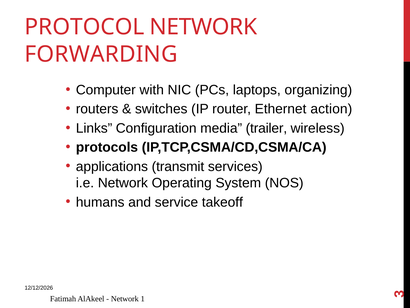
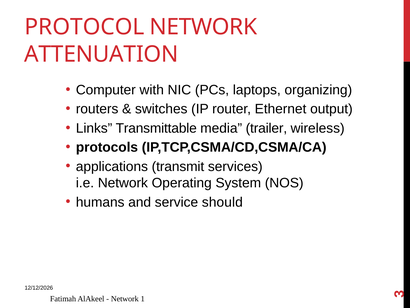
FORWARDING: FORWARDING -> ATTENUATION (101, 54)
action: action -> output (331, 109)
Configuration: Configuration -> Transmittable (156, 128)
takeoff: takeoff -> should (222, 202)
